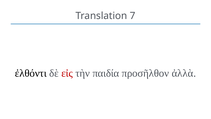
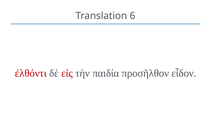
7: 7 -> 6 (133, 16)
ἐλθόντι colour: black -> red (31, 73)
ἀλλὰ: ἀλλὰ -> εἶδον (184, 73)
